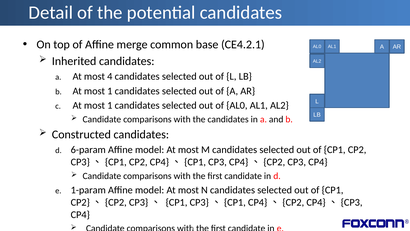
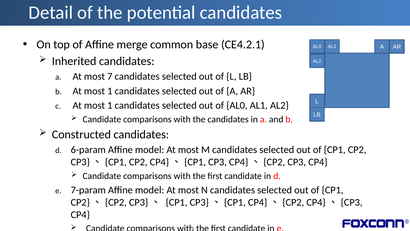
4: 4 -> 7 (110, 76)
1-param: 1-param -> 7-param (88, 190)
